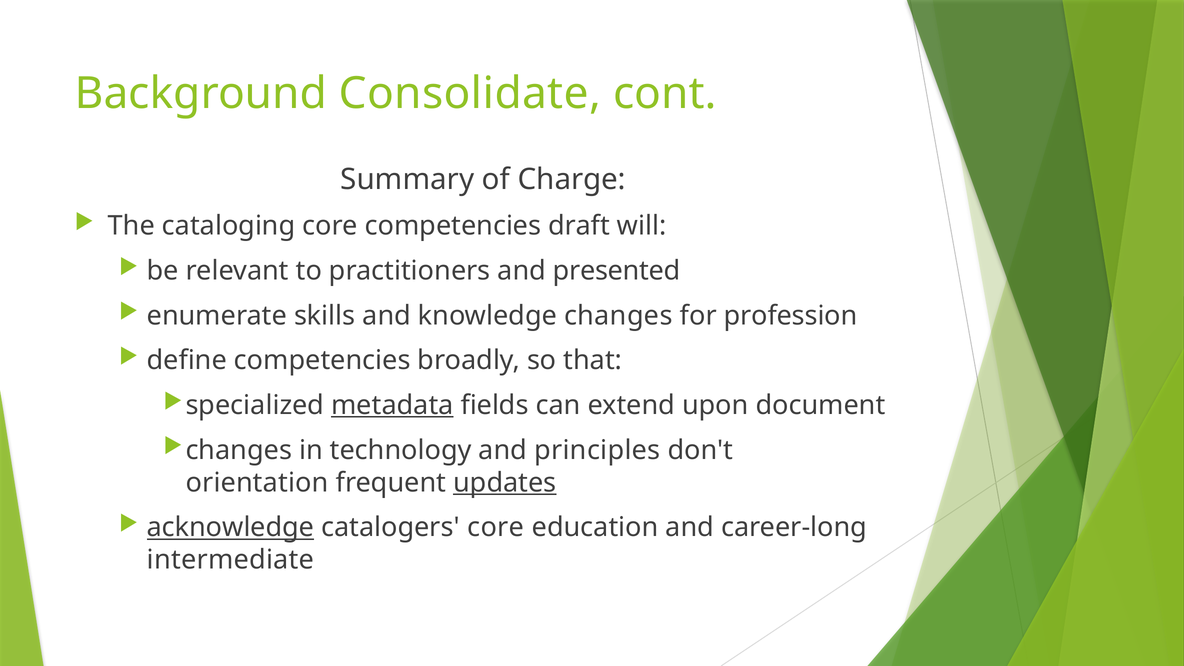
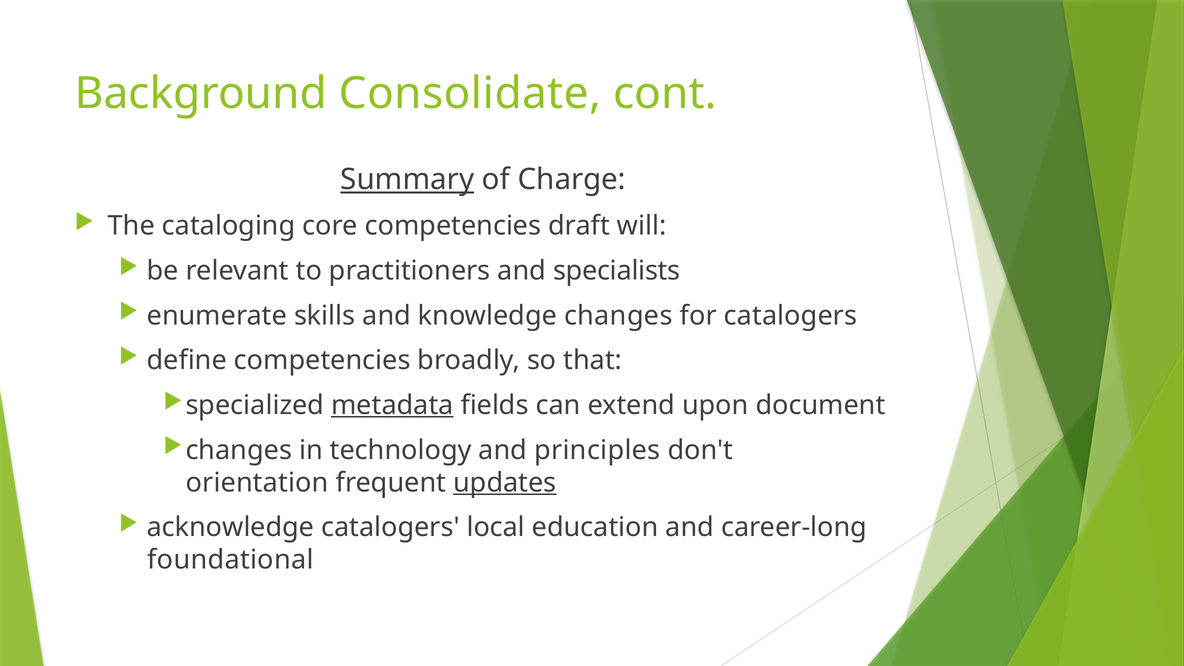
Summary underline: none -> present (407, 180)
presented: presented -> specialists (617, 271)
for profession: profession -> catalogers (791, 316)
acknowledge underline: present -> none (230, 527)
catalogers core: core -> local (496, 527)
intermediate: intermediate -> foundational (230, 560)
